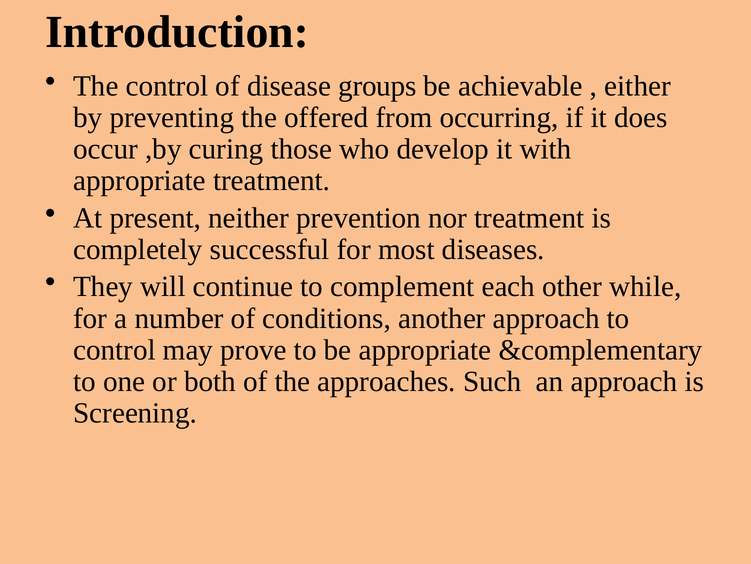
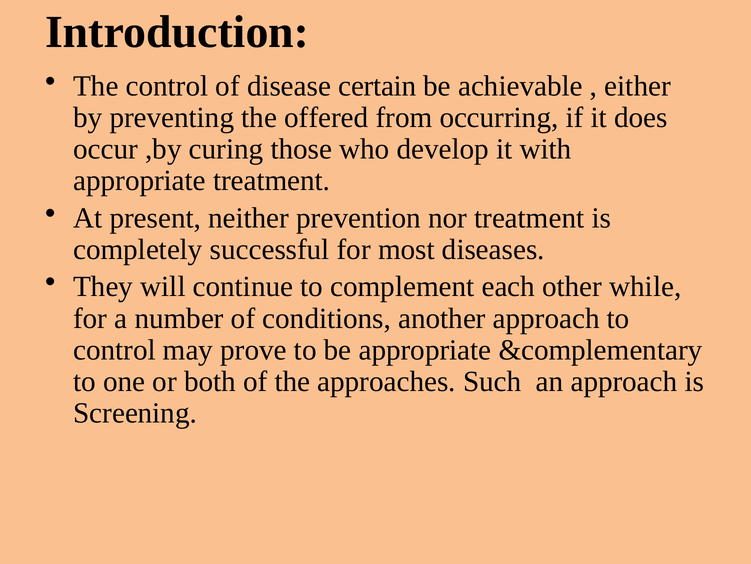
groups: groups -> certain (377, 86)
